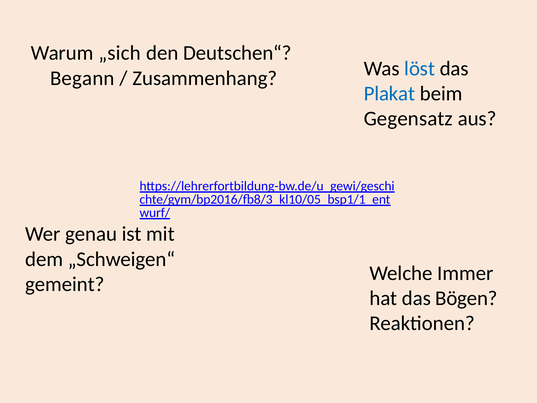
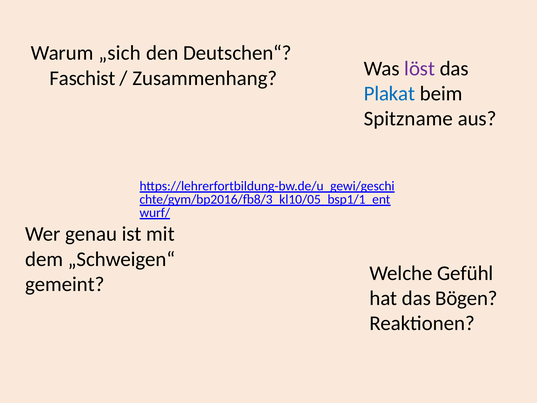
Begann: Begann -> Faschist (83, 78)
löst colour: blue -> purple (420, 68)
Gegensatz: Gegensatz -> Spitzname (408, 119)
Immer: Immer -> Gefühl (465, 273)
